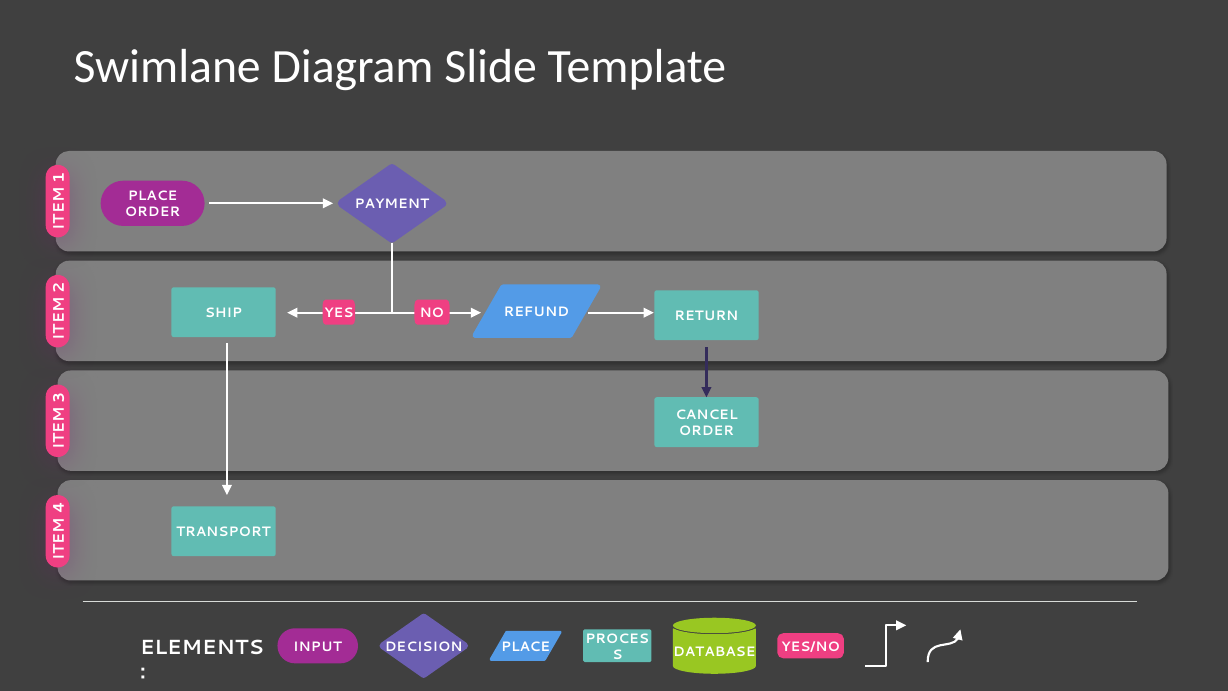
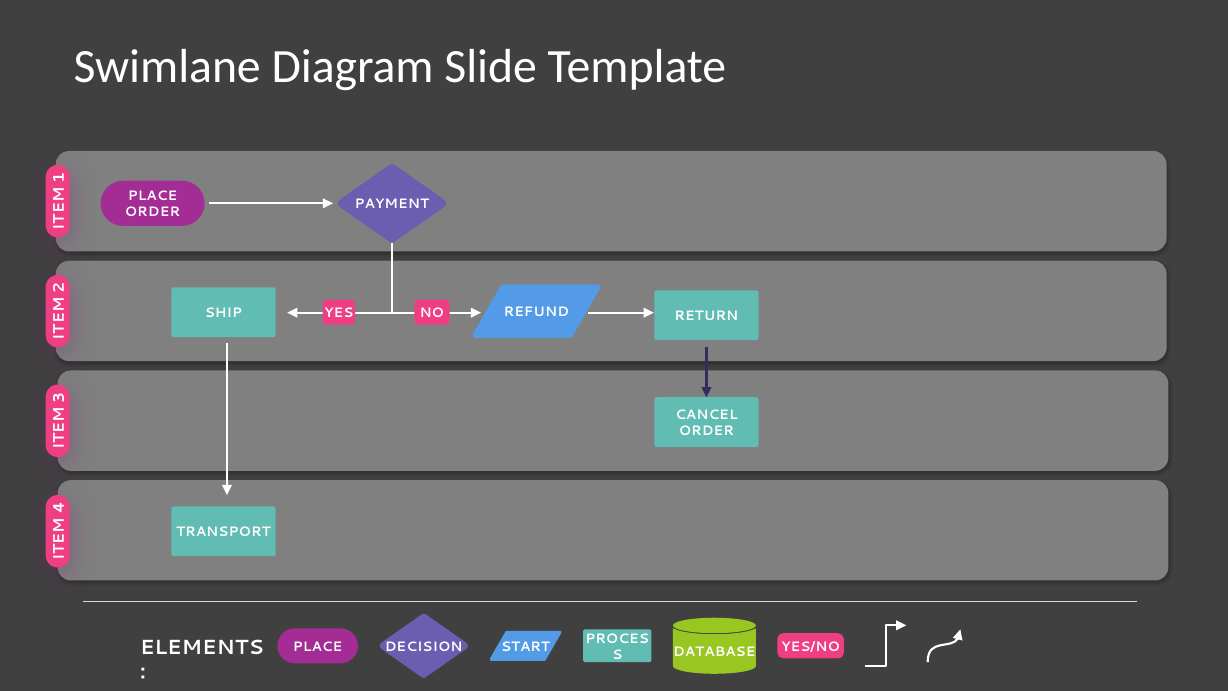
INPUT: INPUT -> PLACE (318, 647)
DECISION PLACE: PLACE -> START (526, 647)
